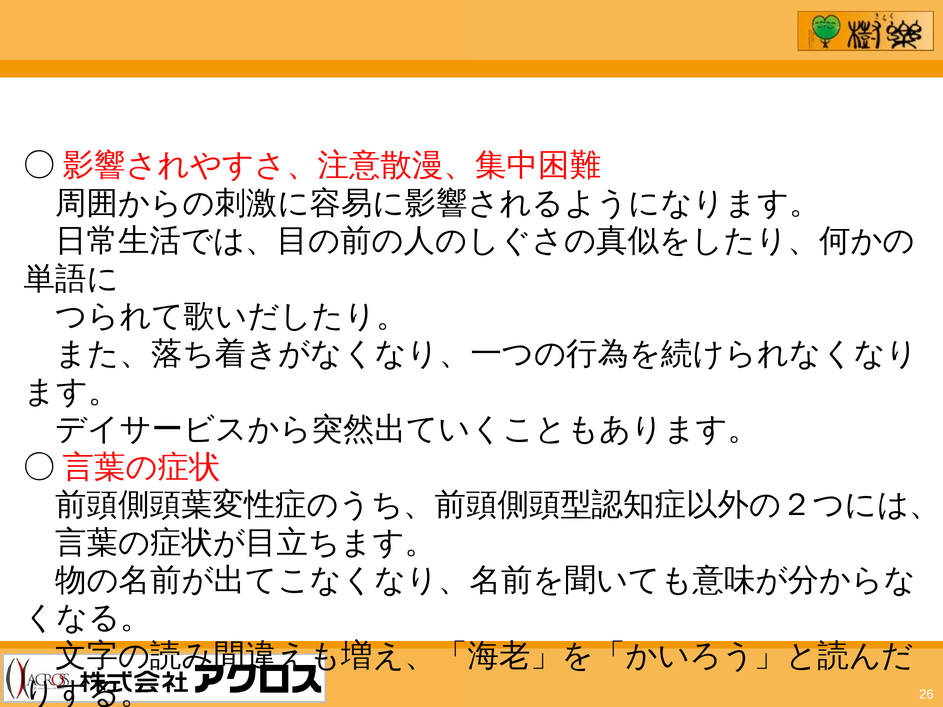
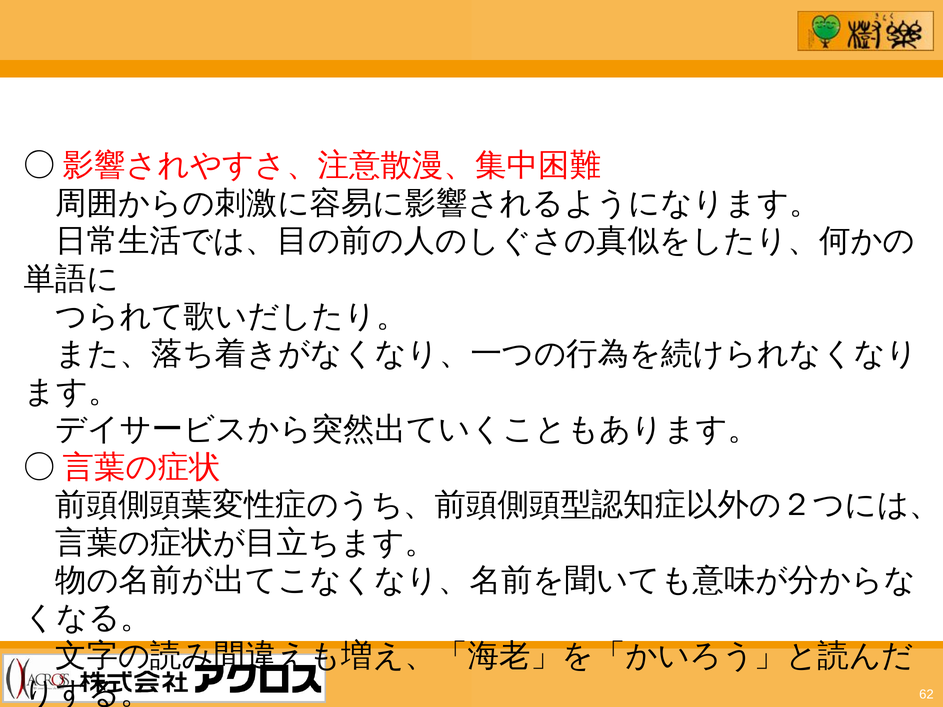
26: 26 -> 62 (926, 695)
